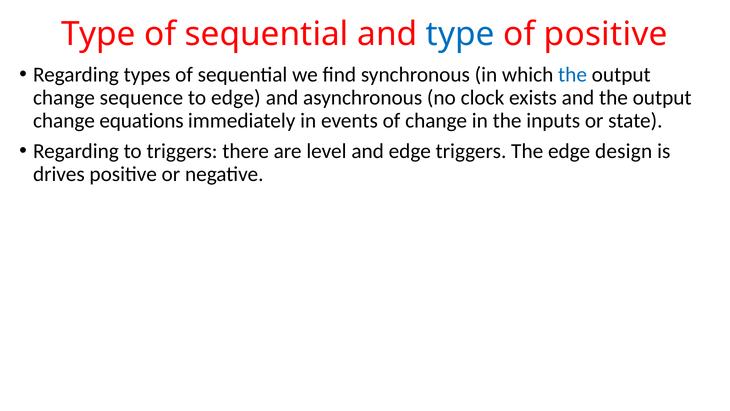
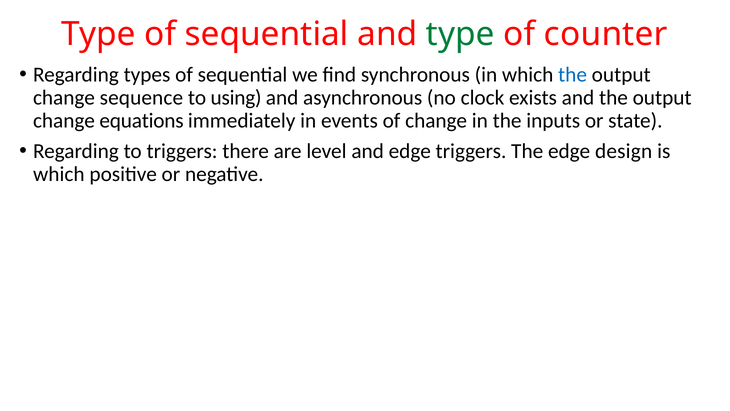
type colour: blue -> green (460, 34)
of positive: positive -> counter (606, 34)
to edge: edge -> using (236, 97)
drives: drives -> which (59, 174)
